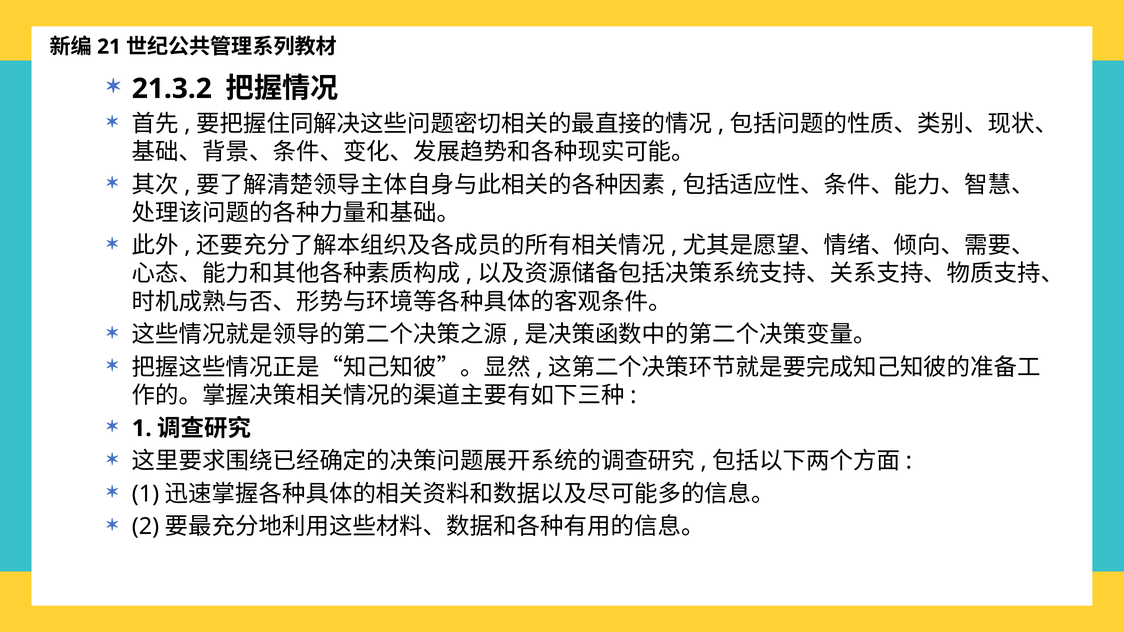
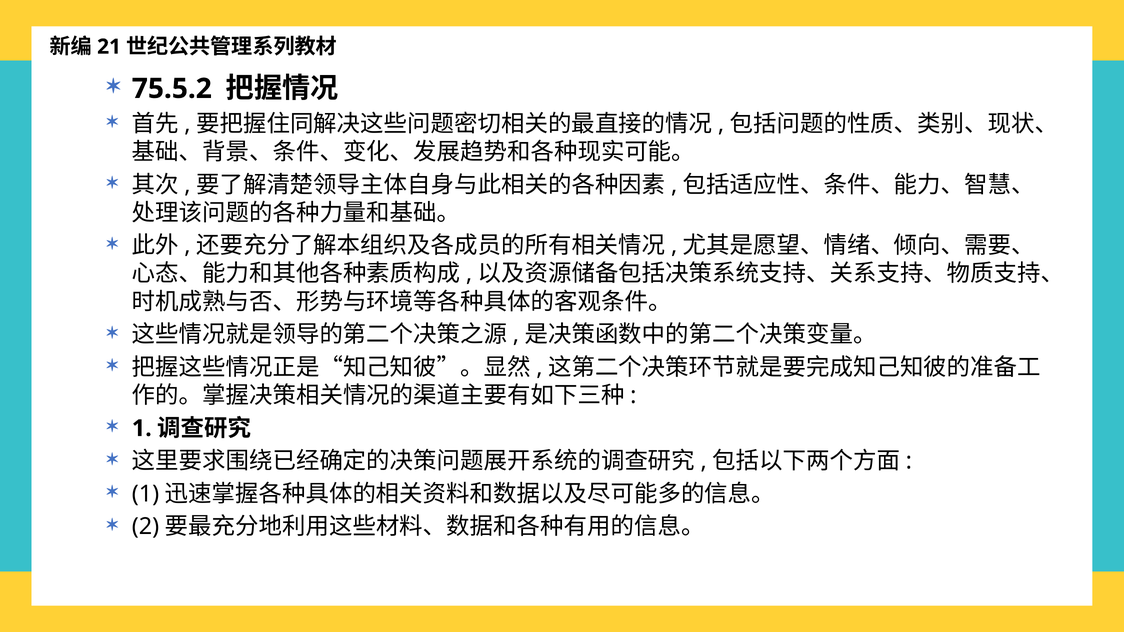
21.3.2: 21.3.2 -> 75.5.2 (172, 89)
